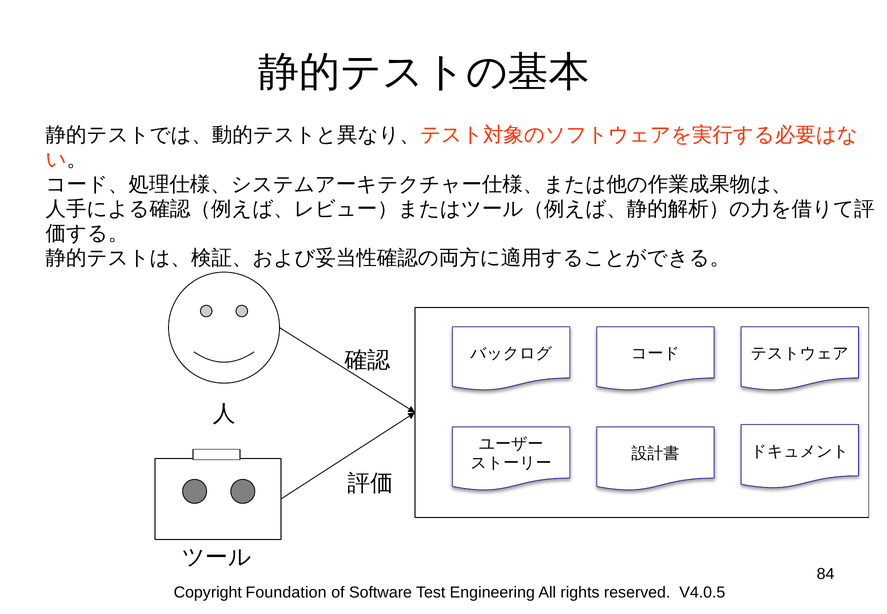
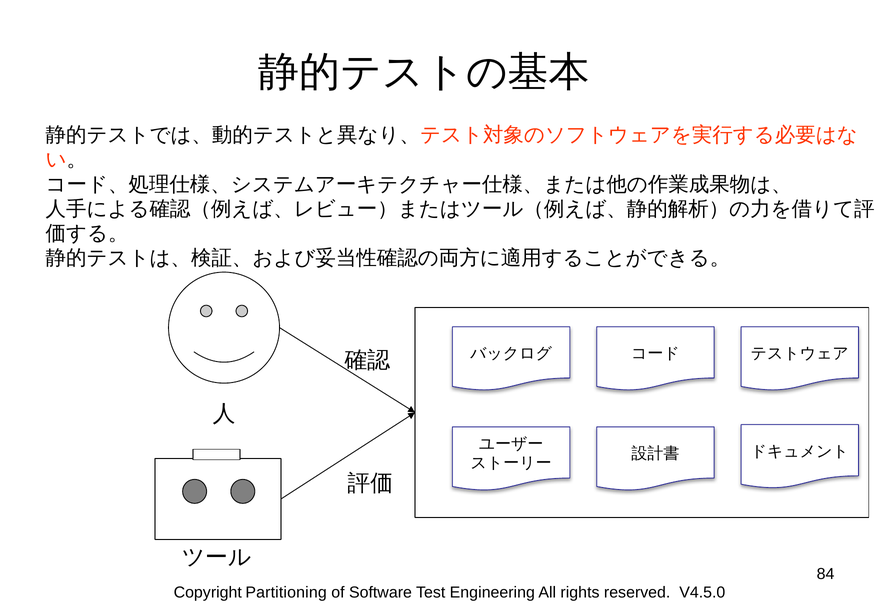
Foundation: Foundation -> Partitioning (286, 593)
V4.0.5: V4.0.5 -> V4.5.0 (702, 593)
